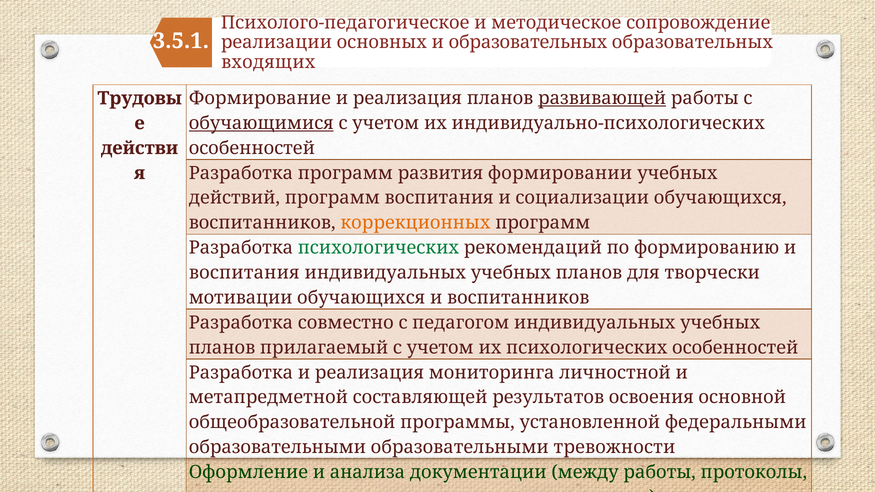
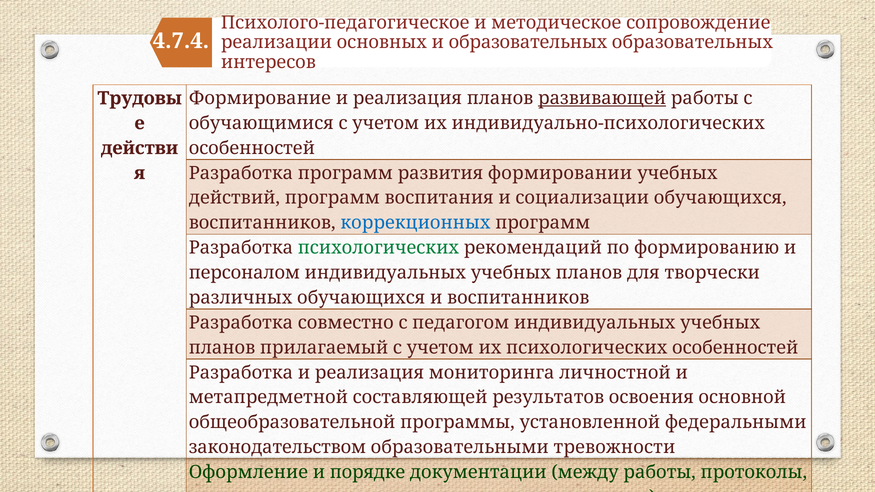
3.5.1: 3.5.1 -> 4.7.4 (181, 41)
входящих: входящих -> интересов (268, 62)
обучающимися underline: present -> none (261, 123)
коррекционных colour: orange -> blue (415, 223)
воспитания: воспитания -> персоналом (244, 273)
мотивации: мотивации -> различных (241, 298)
образовательными: образовательными -> законодательством (277, 447)
анализа: анализа -> порядке (368, 472)
